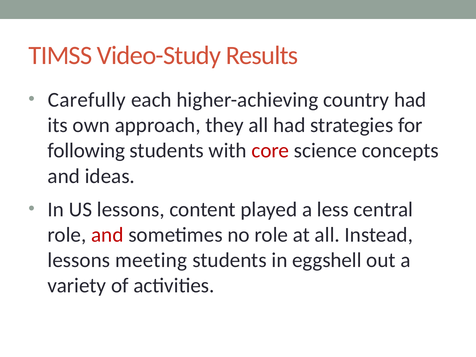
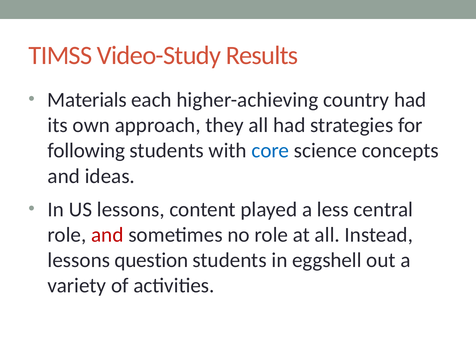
Carefully: Carefully -> Materials (87, 100)
core colour: red -> blue (270, 151)
meeting: meeting -> question (151, 260)
